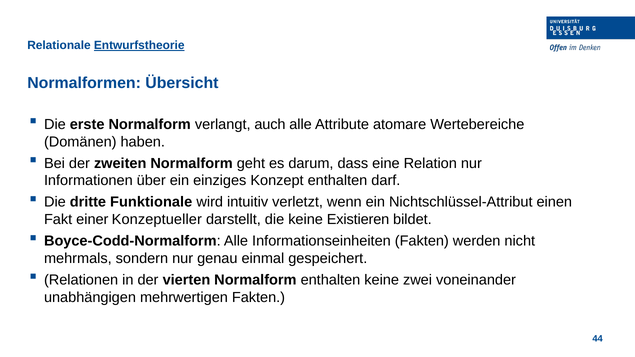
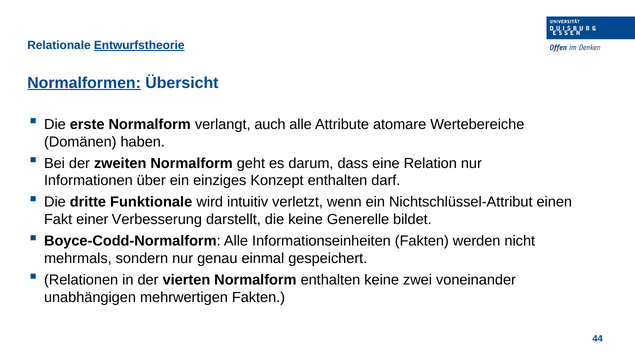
Normalformen underline: none -> present (84, 83)
Konzeptueller: Konzeptueller -> Verbesserung (157, 220)
Existieren: Existieren -> Generelle (358, 220)
